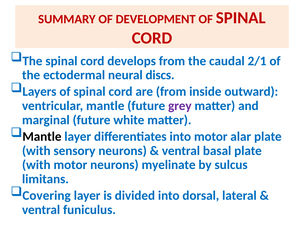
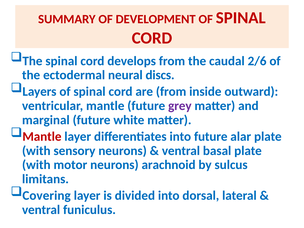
2/1: 2/1 -> 2/6 (257, 61)
Mantle colour: black -> red (42, 137)
into motor: motor -> future (211, 137)
myelinate: myelinate -> arachnoid (169, 165)
